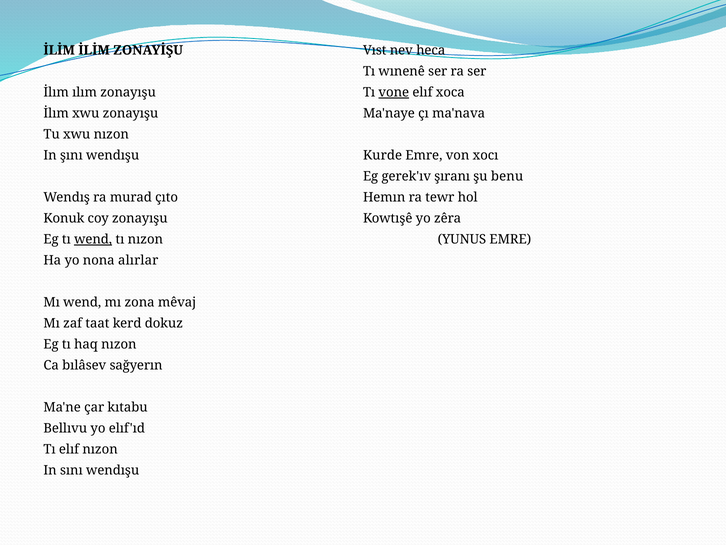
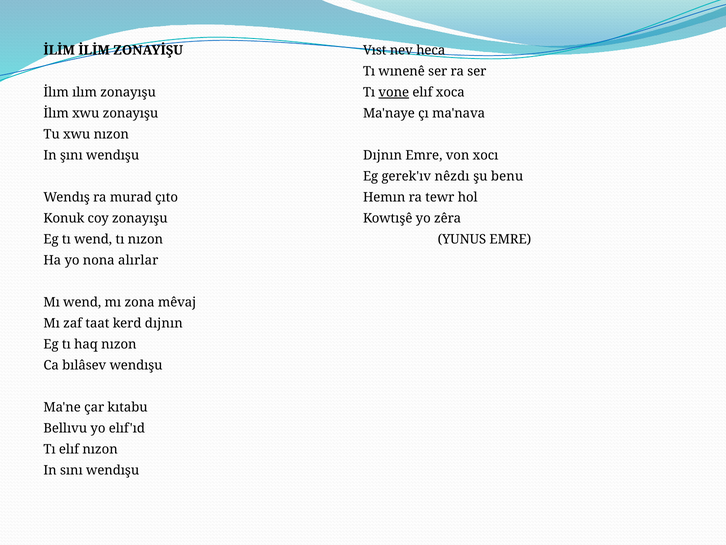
Kurde: Kurde -> Dıjnın (383, 155)
şıranı: şıranı -> nêzdı (452, 176)
wend underline: present -> none (93, 239)
kerd dokuz: dokuz -> dıjnın (164, 323)
bılâsev sağyerın: sağyerın -> wendışu (136, 365)
